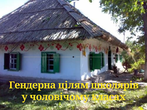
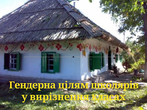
чоловічому: чоловічому -> вирізнення (59, 97)
